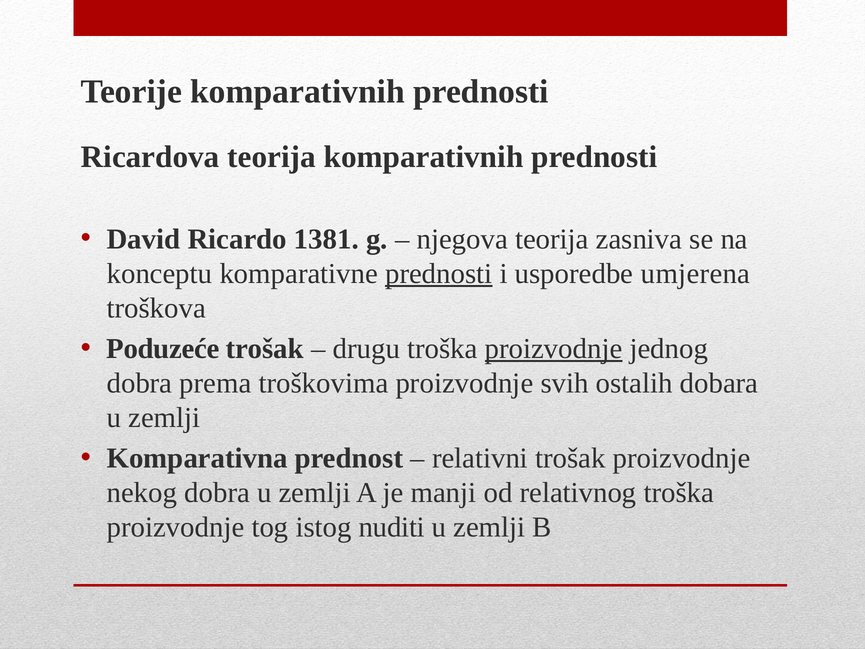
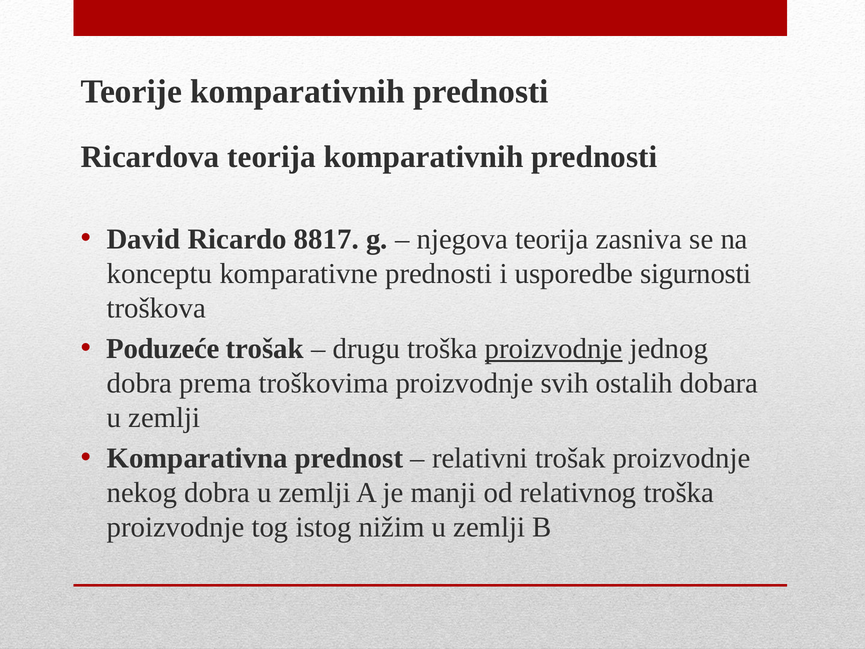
1381: 1381 -> 8817 (326, 239)
prednosti underline: present -> none (439, 274)
umjerena: umjerena -> sigurnosti (696, 274)
nuditi: nuditi -> nižim (392, 527)
